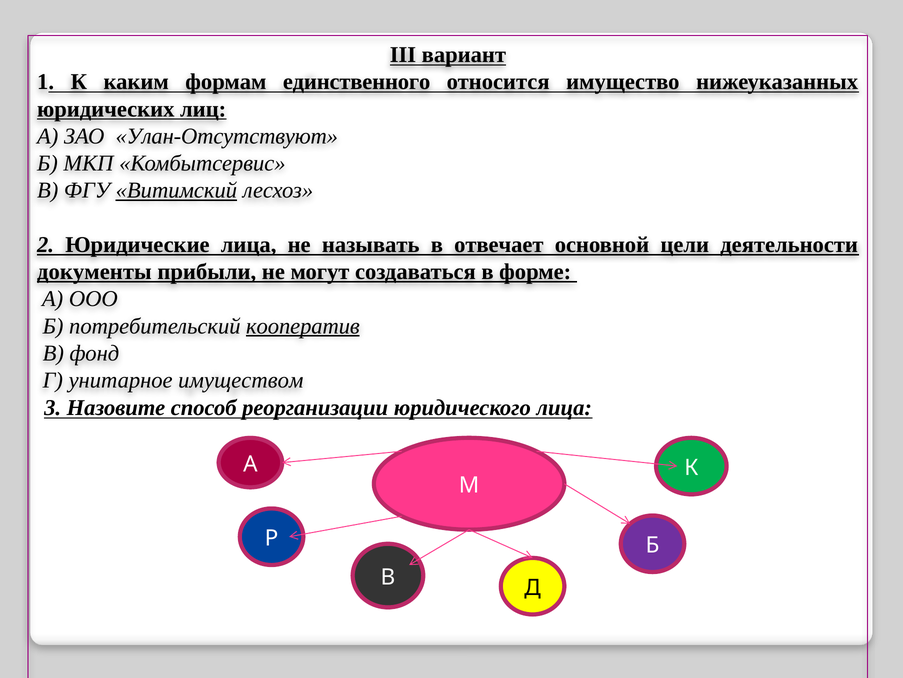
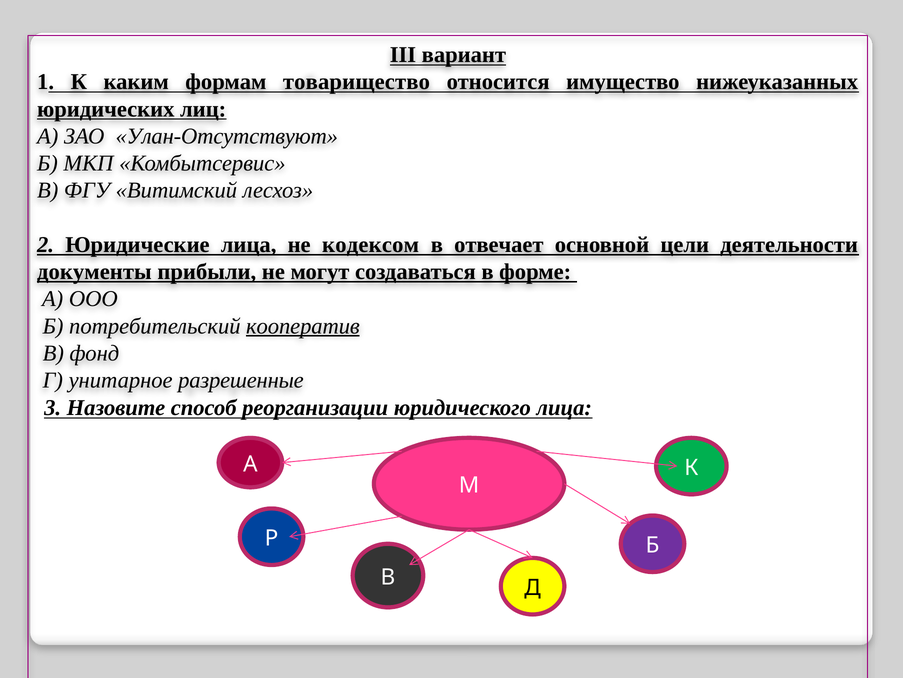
единственного: единственного -> товарищество (356, 82)
Витимский underline: present -> none (176, 190)
называть: называть -> кодексом (371, 244)
имуществом: имуществом -> разрешенные (241, 380)
